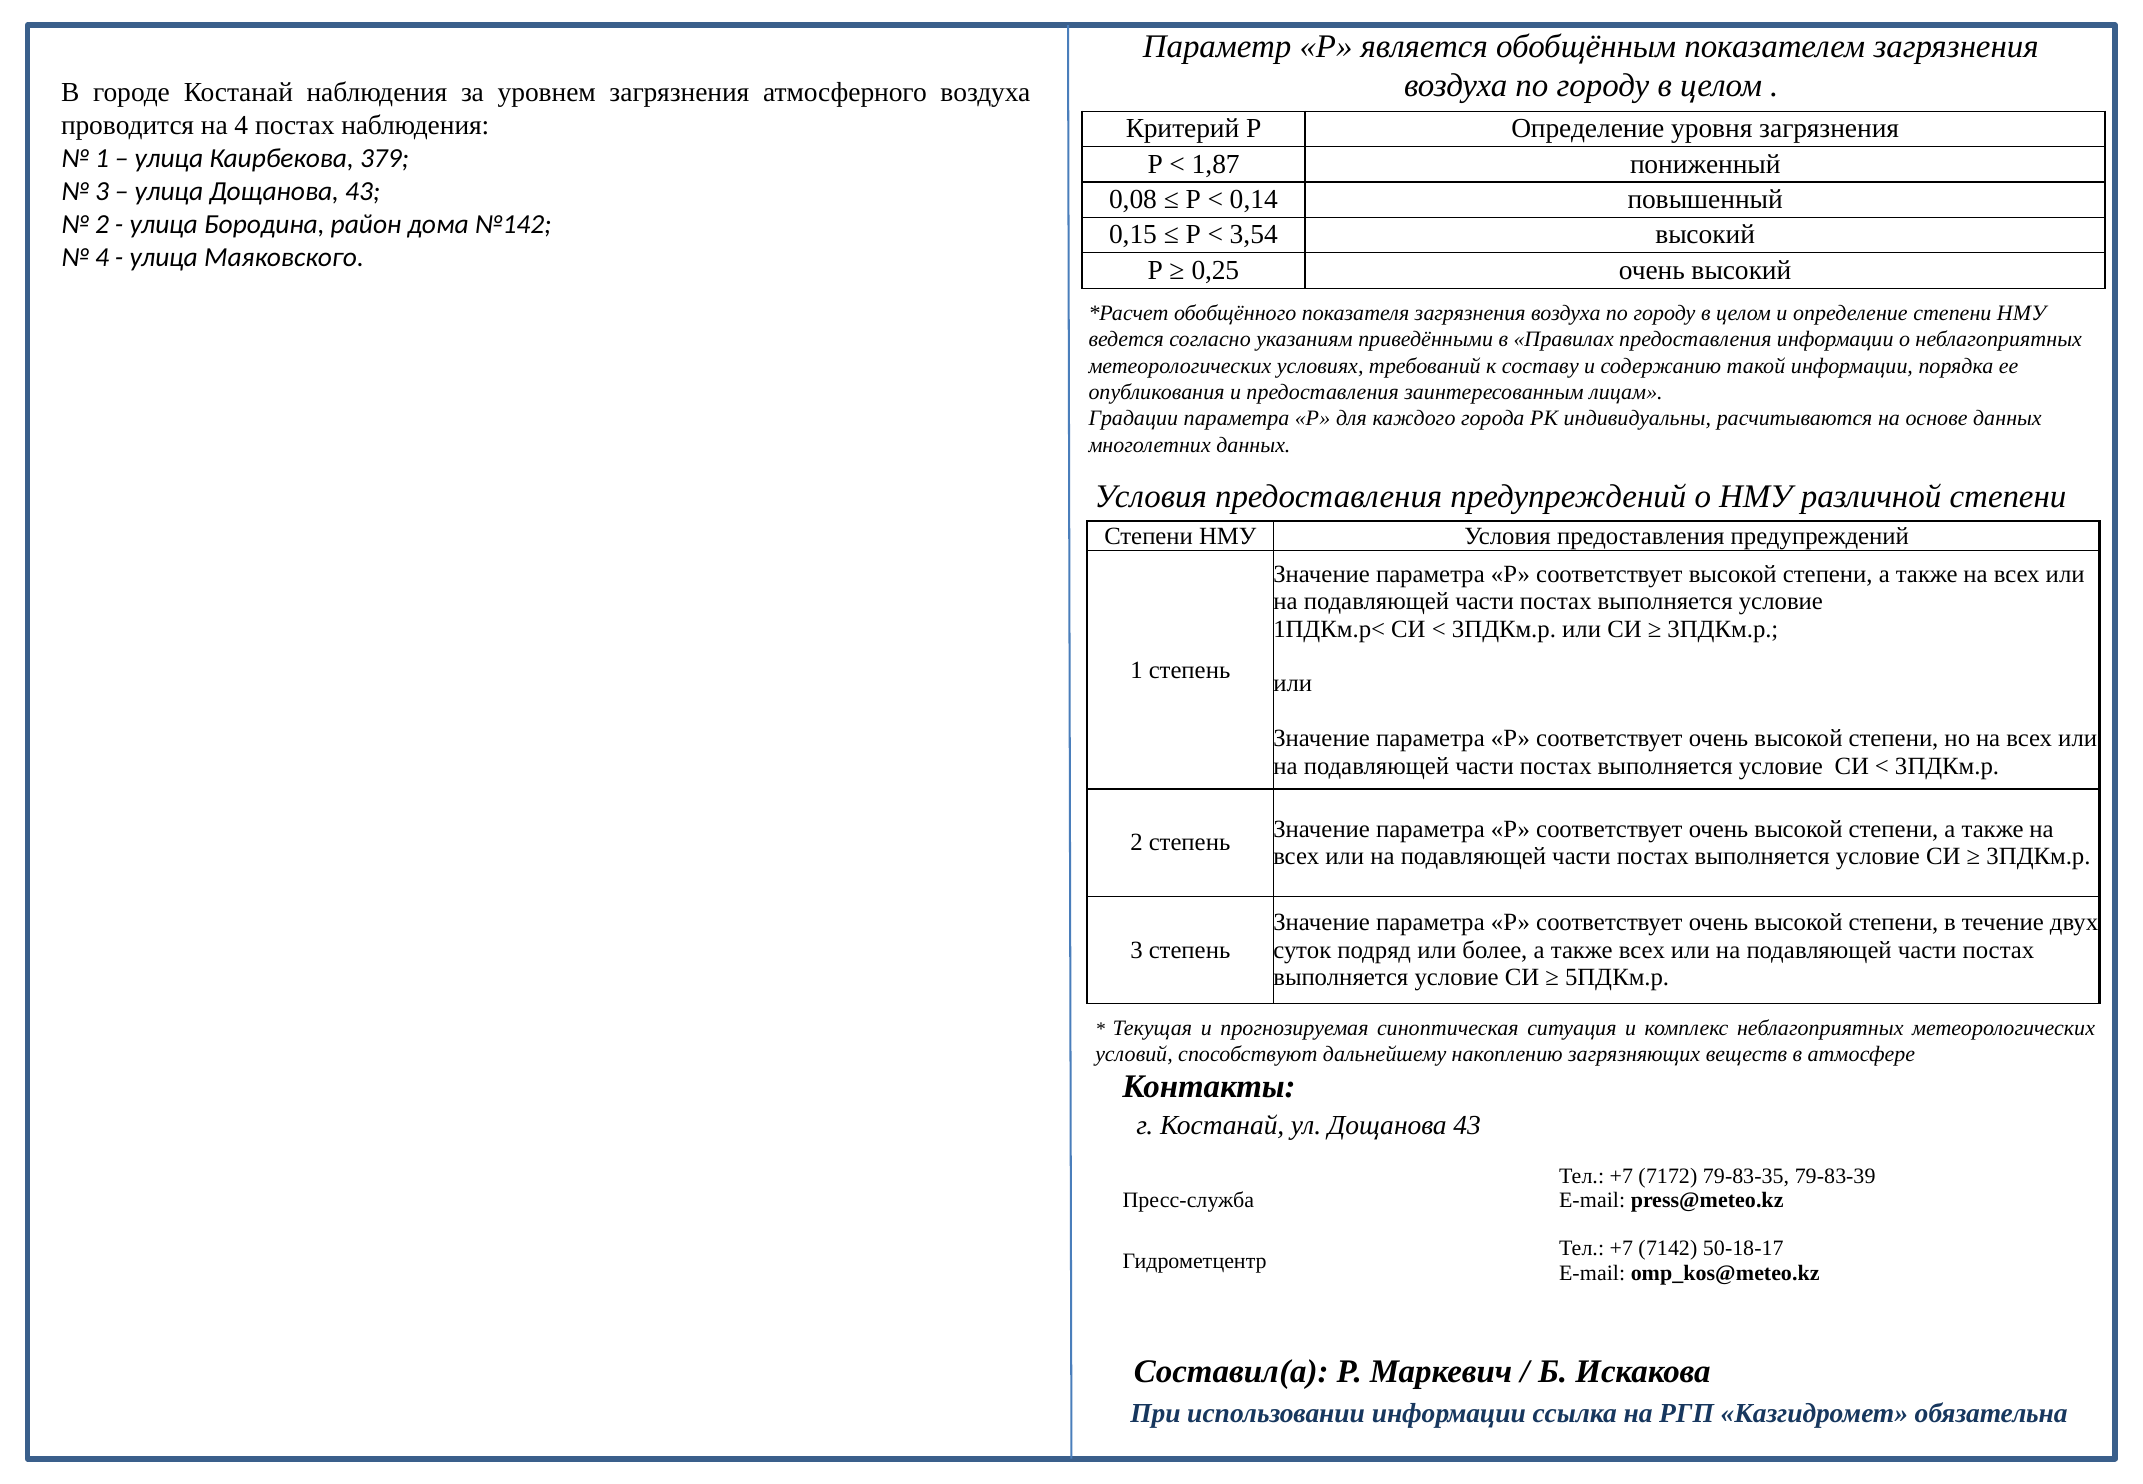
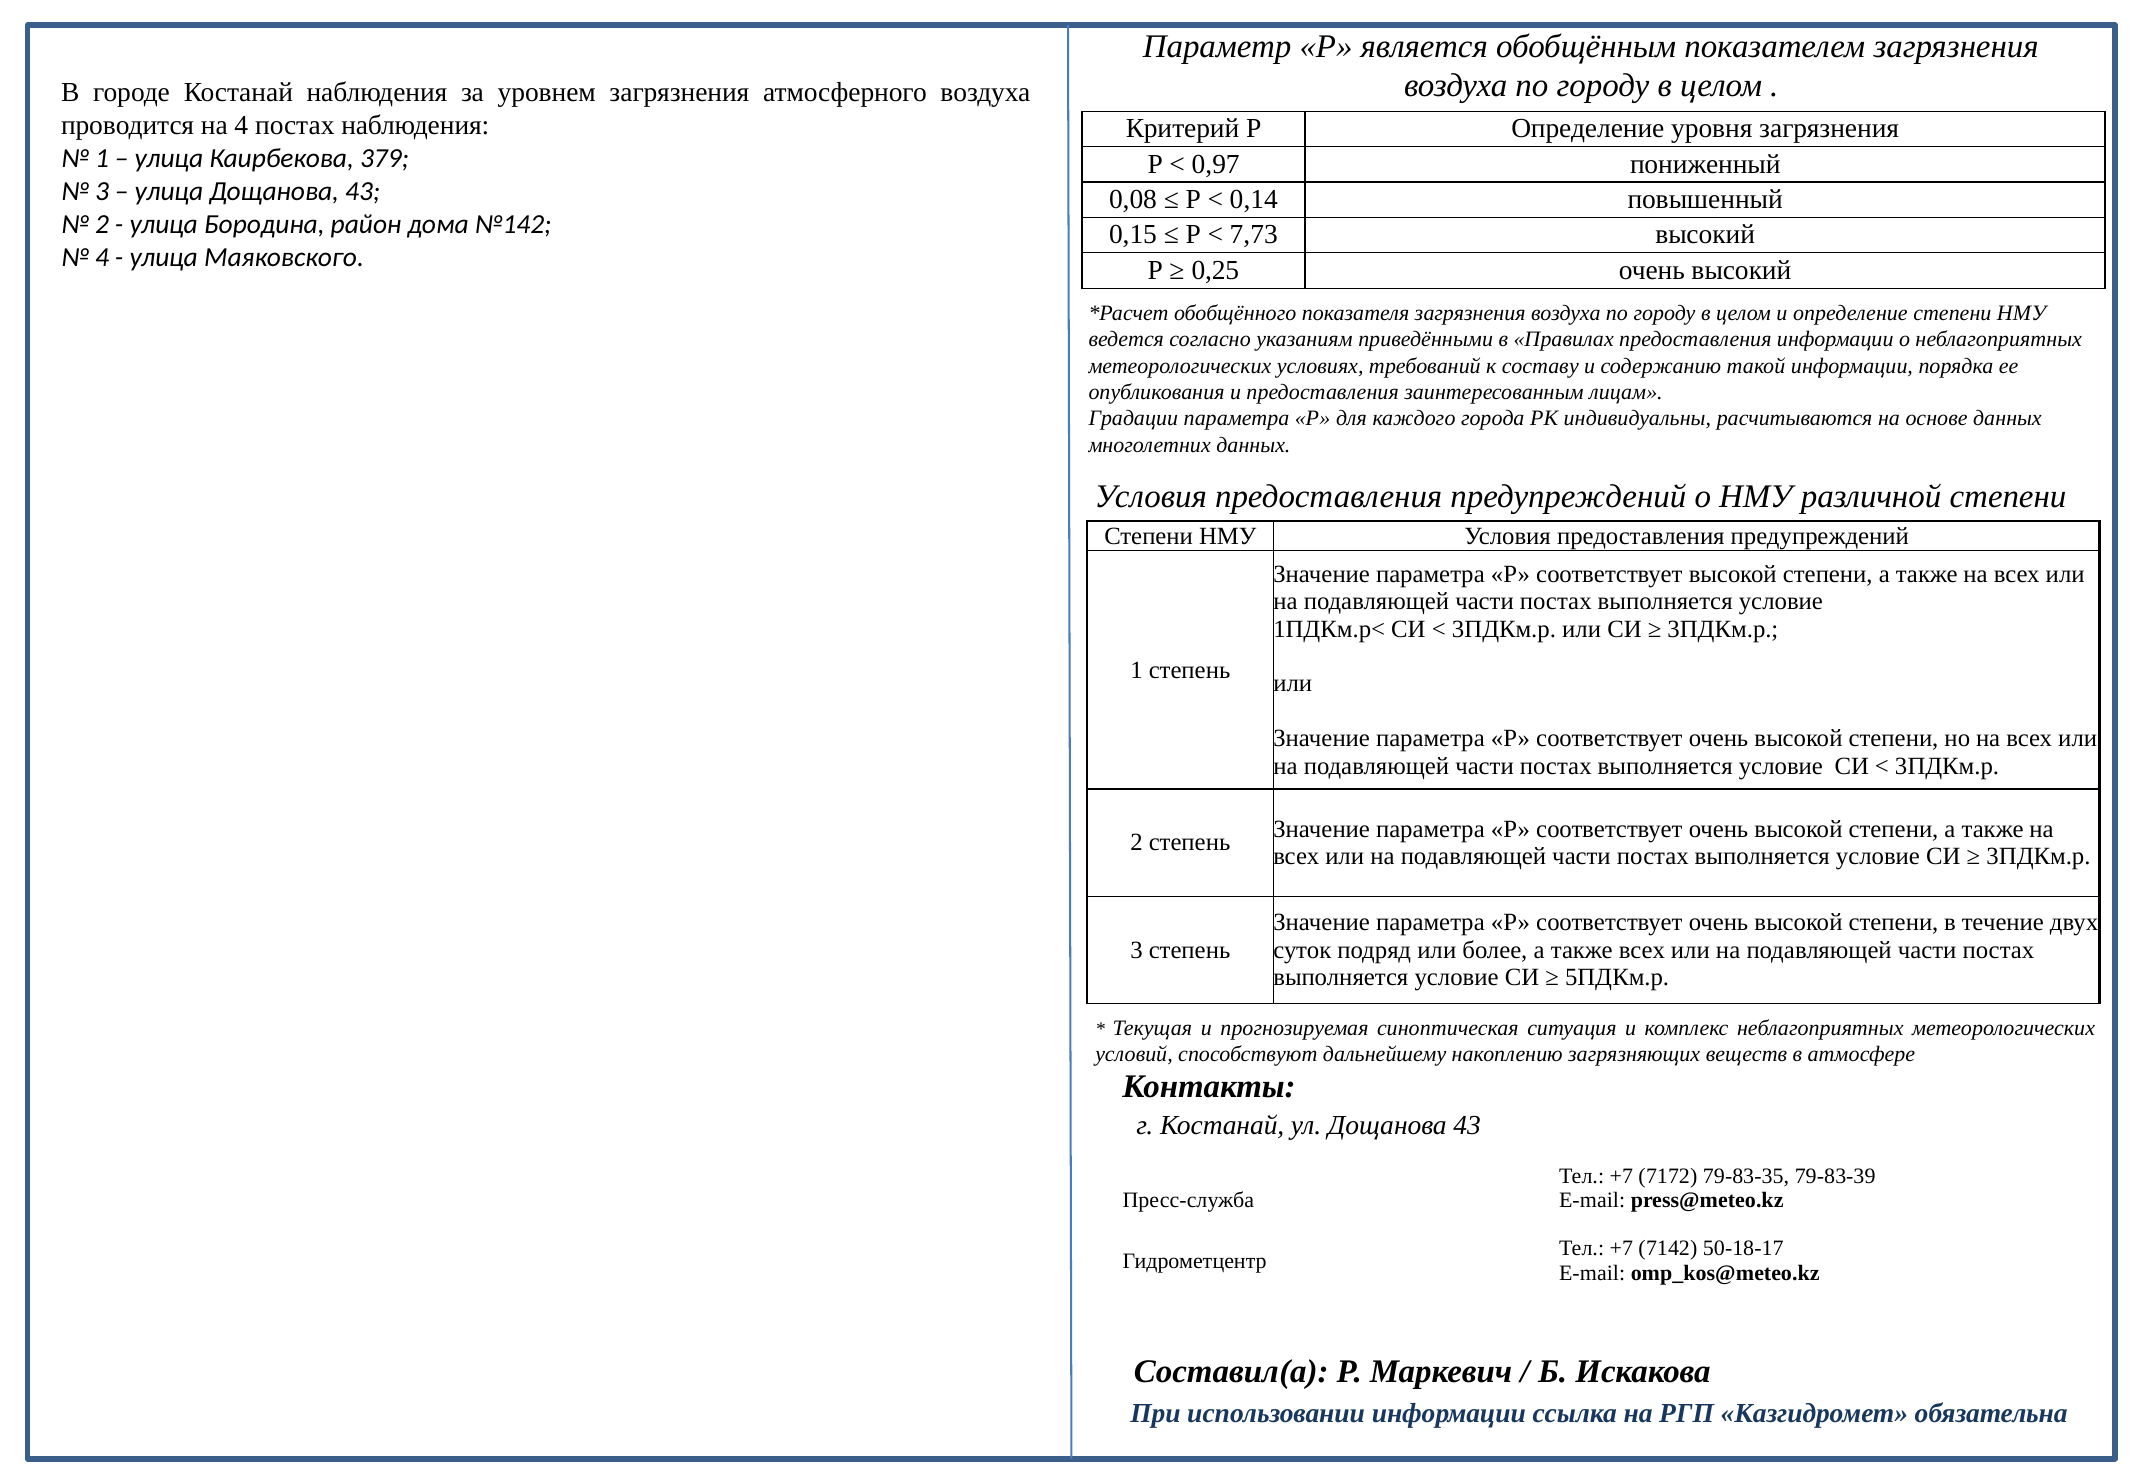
1,87: 1,87 -> 0,97 (1216, 164)
3,54: 3,54 -> 7,73 (1254, 235)
